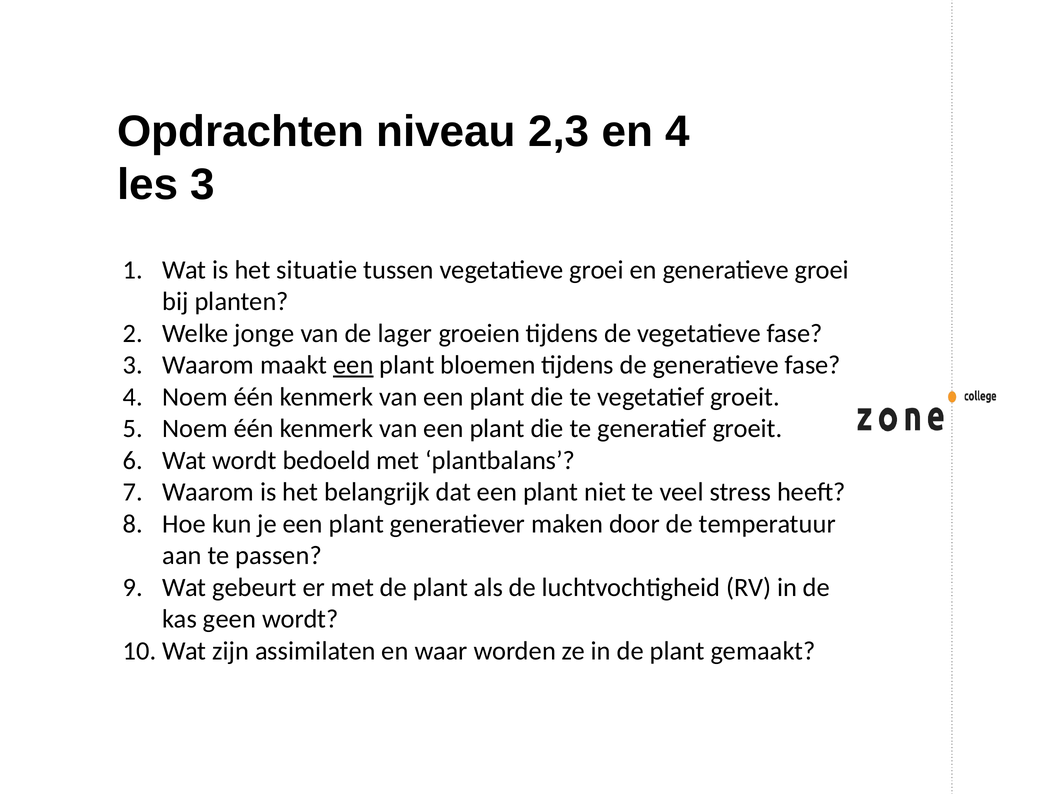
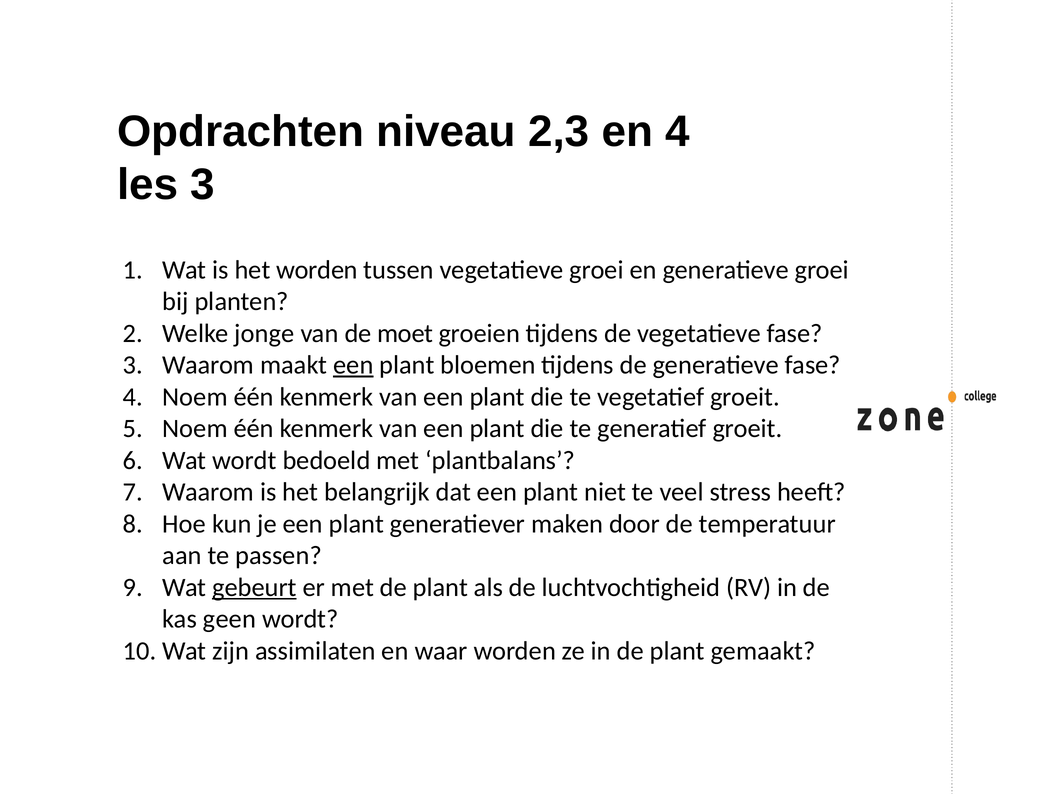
het situatie: situatie -> worden (317, 270)
lager: lager -> moet (405, 333)
gebeurt underline: none -> present (254, 587)
